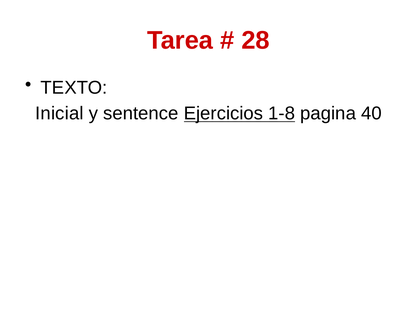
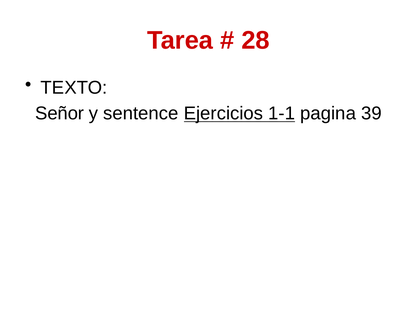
Inicial: Inicial -> Señor (60, 113)
1-8: 1-8 -> 1-1 (282, 113)
40: 40 -> 39 (371, 113)
